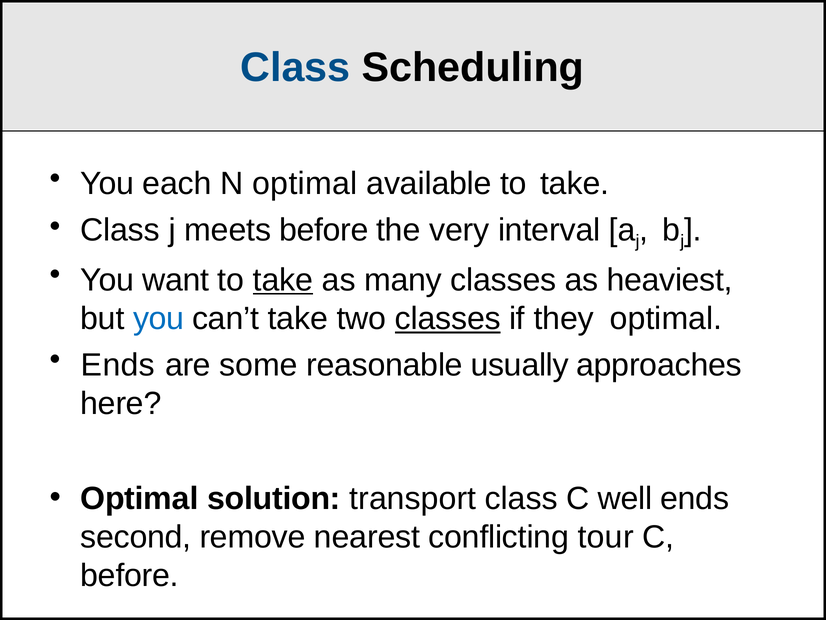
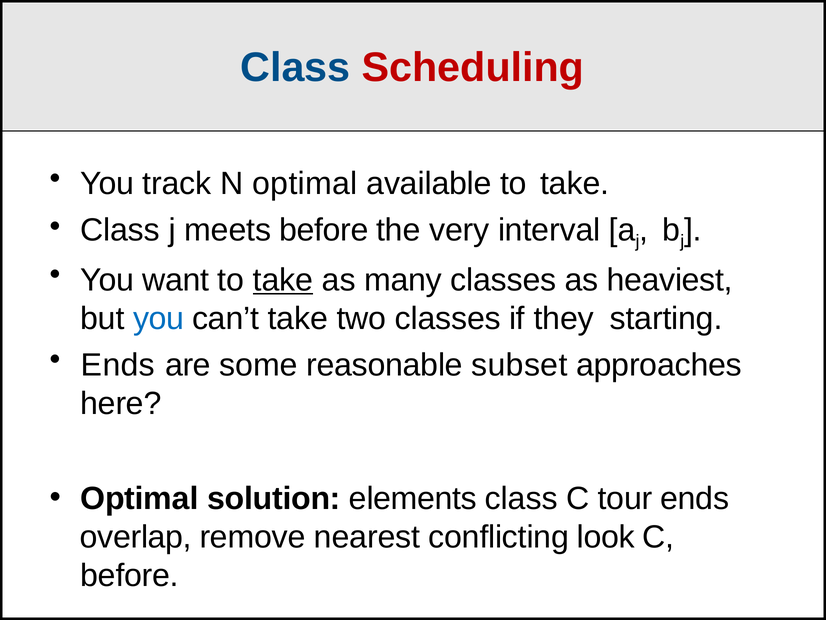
Scheduling colour: black -> red (473, 67)
each: each -> track (177, 184)
classes underline: present -> none (448, 318)
they optimal: optimal -> starting (666, 318)
usually: usually -> subset (519, 365)
transport: transport -> elements (413, 498)
well: well -> tour (625, 498)
second: second -> overlap (136, 537)
tour: tour -> look (606, 537)
